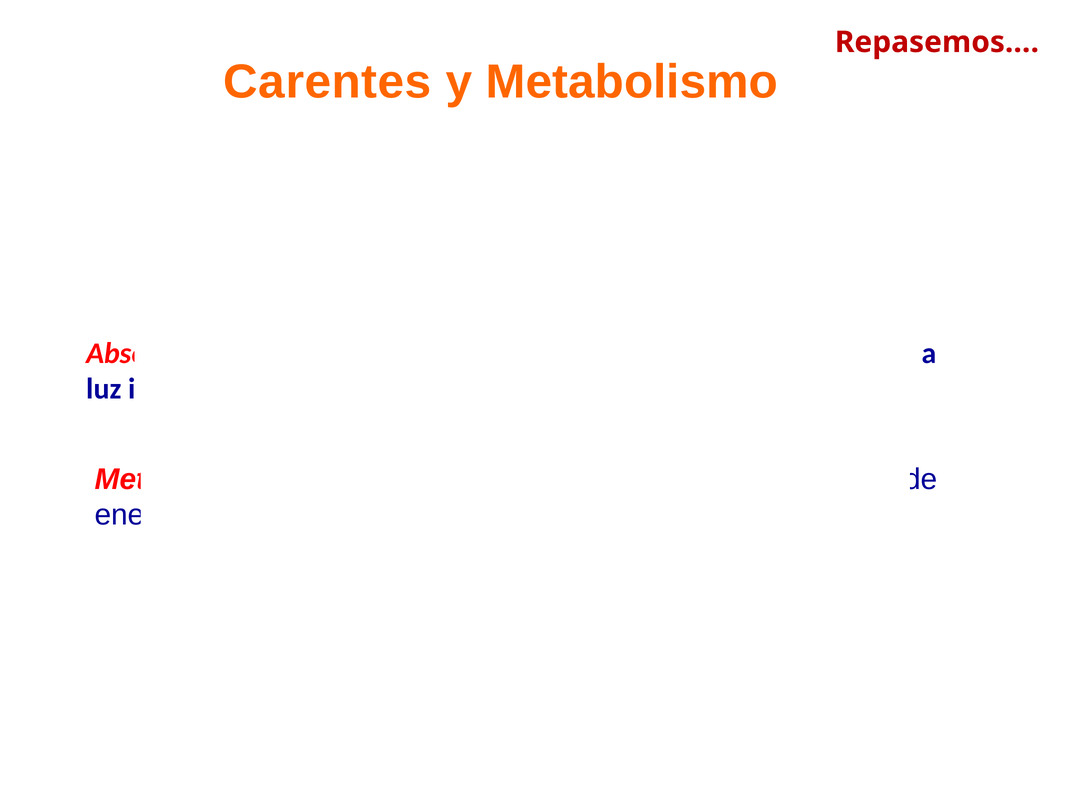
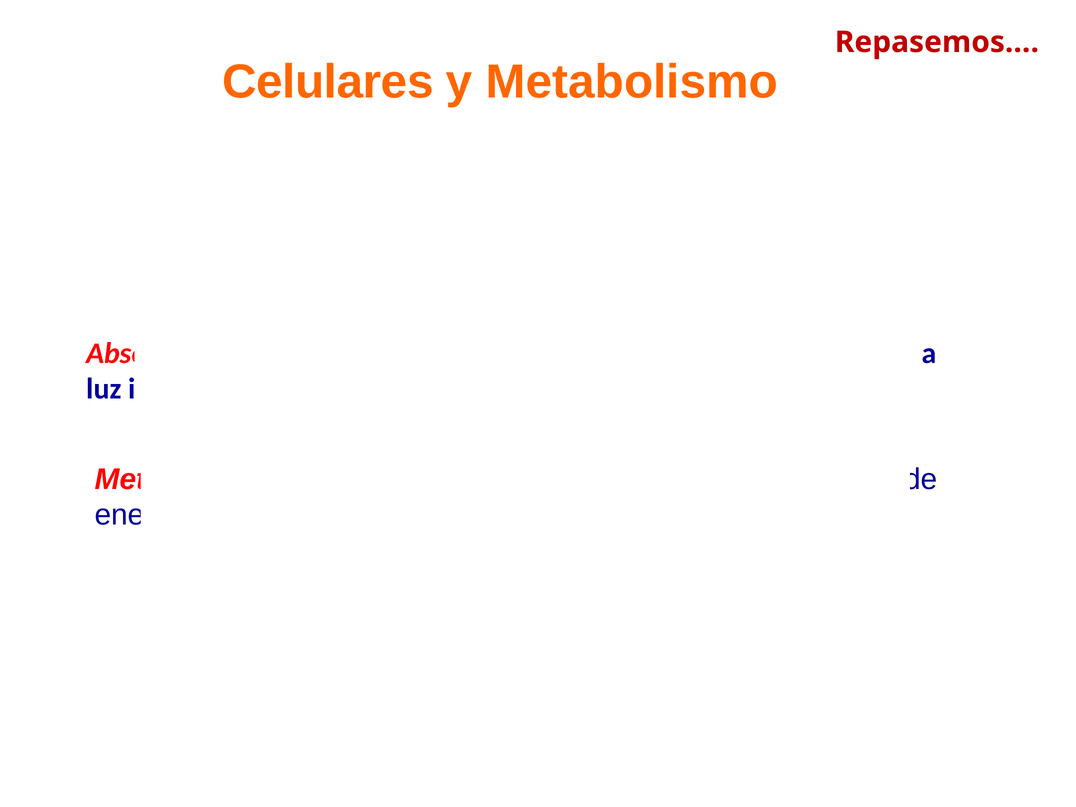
Carentes: Carentes -> Celulares (328, 82)
